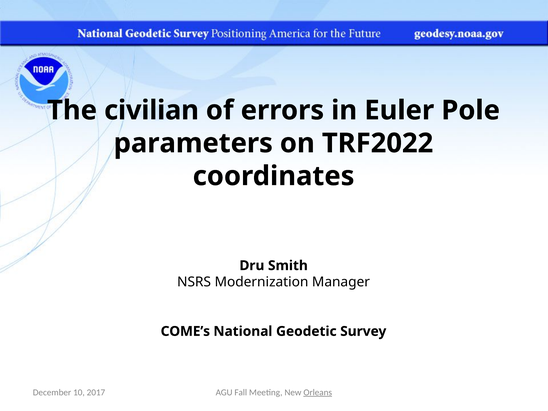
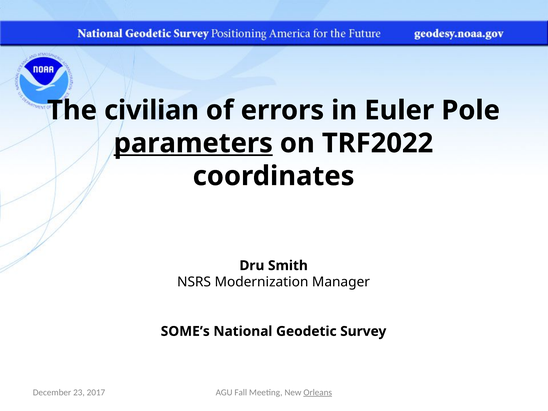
parameters underline: none -> present (193, 143)
COME’s: COME’s -> SOME’s (185, 331)
10: 10 -> 23 (79, 392)
